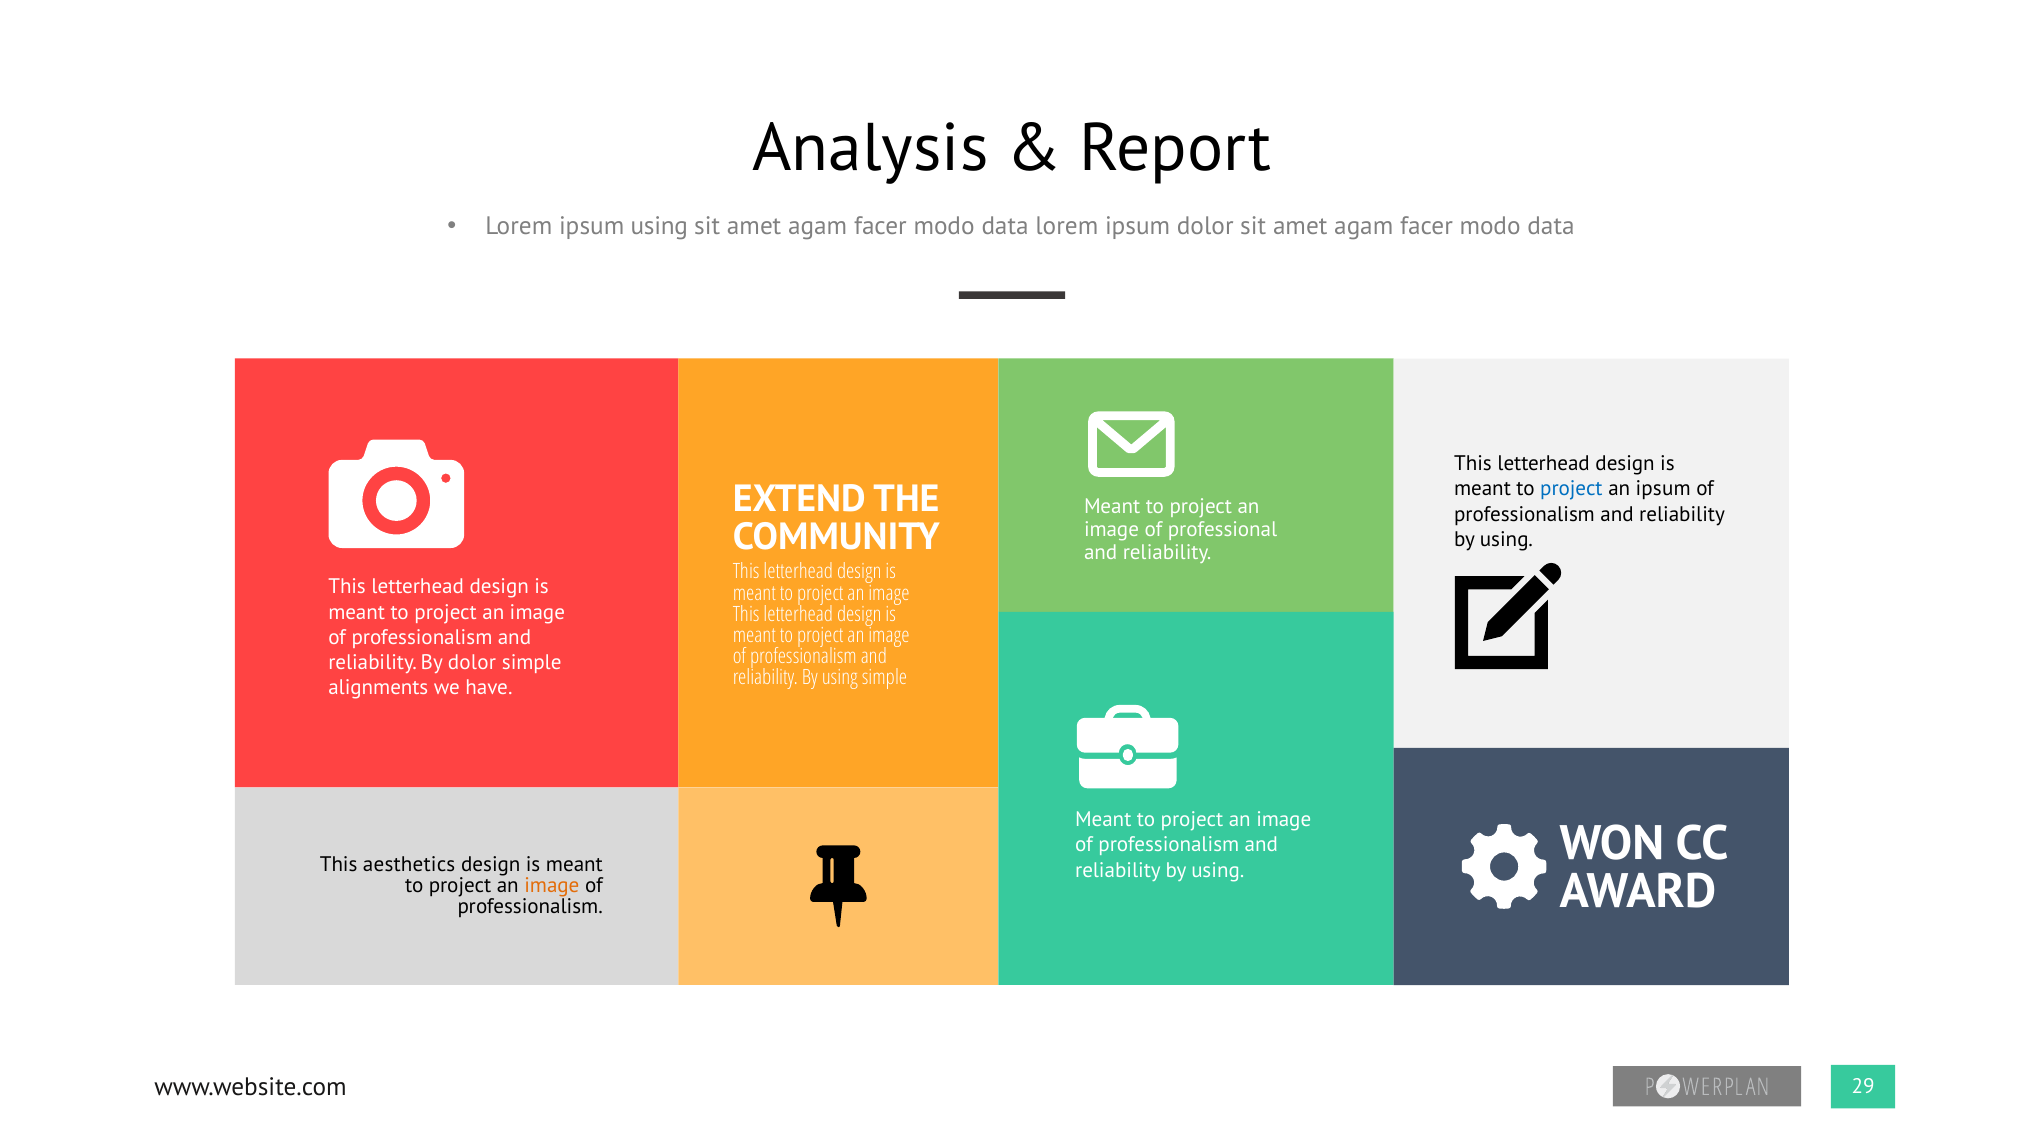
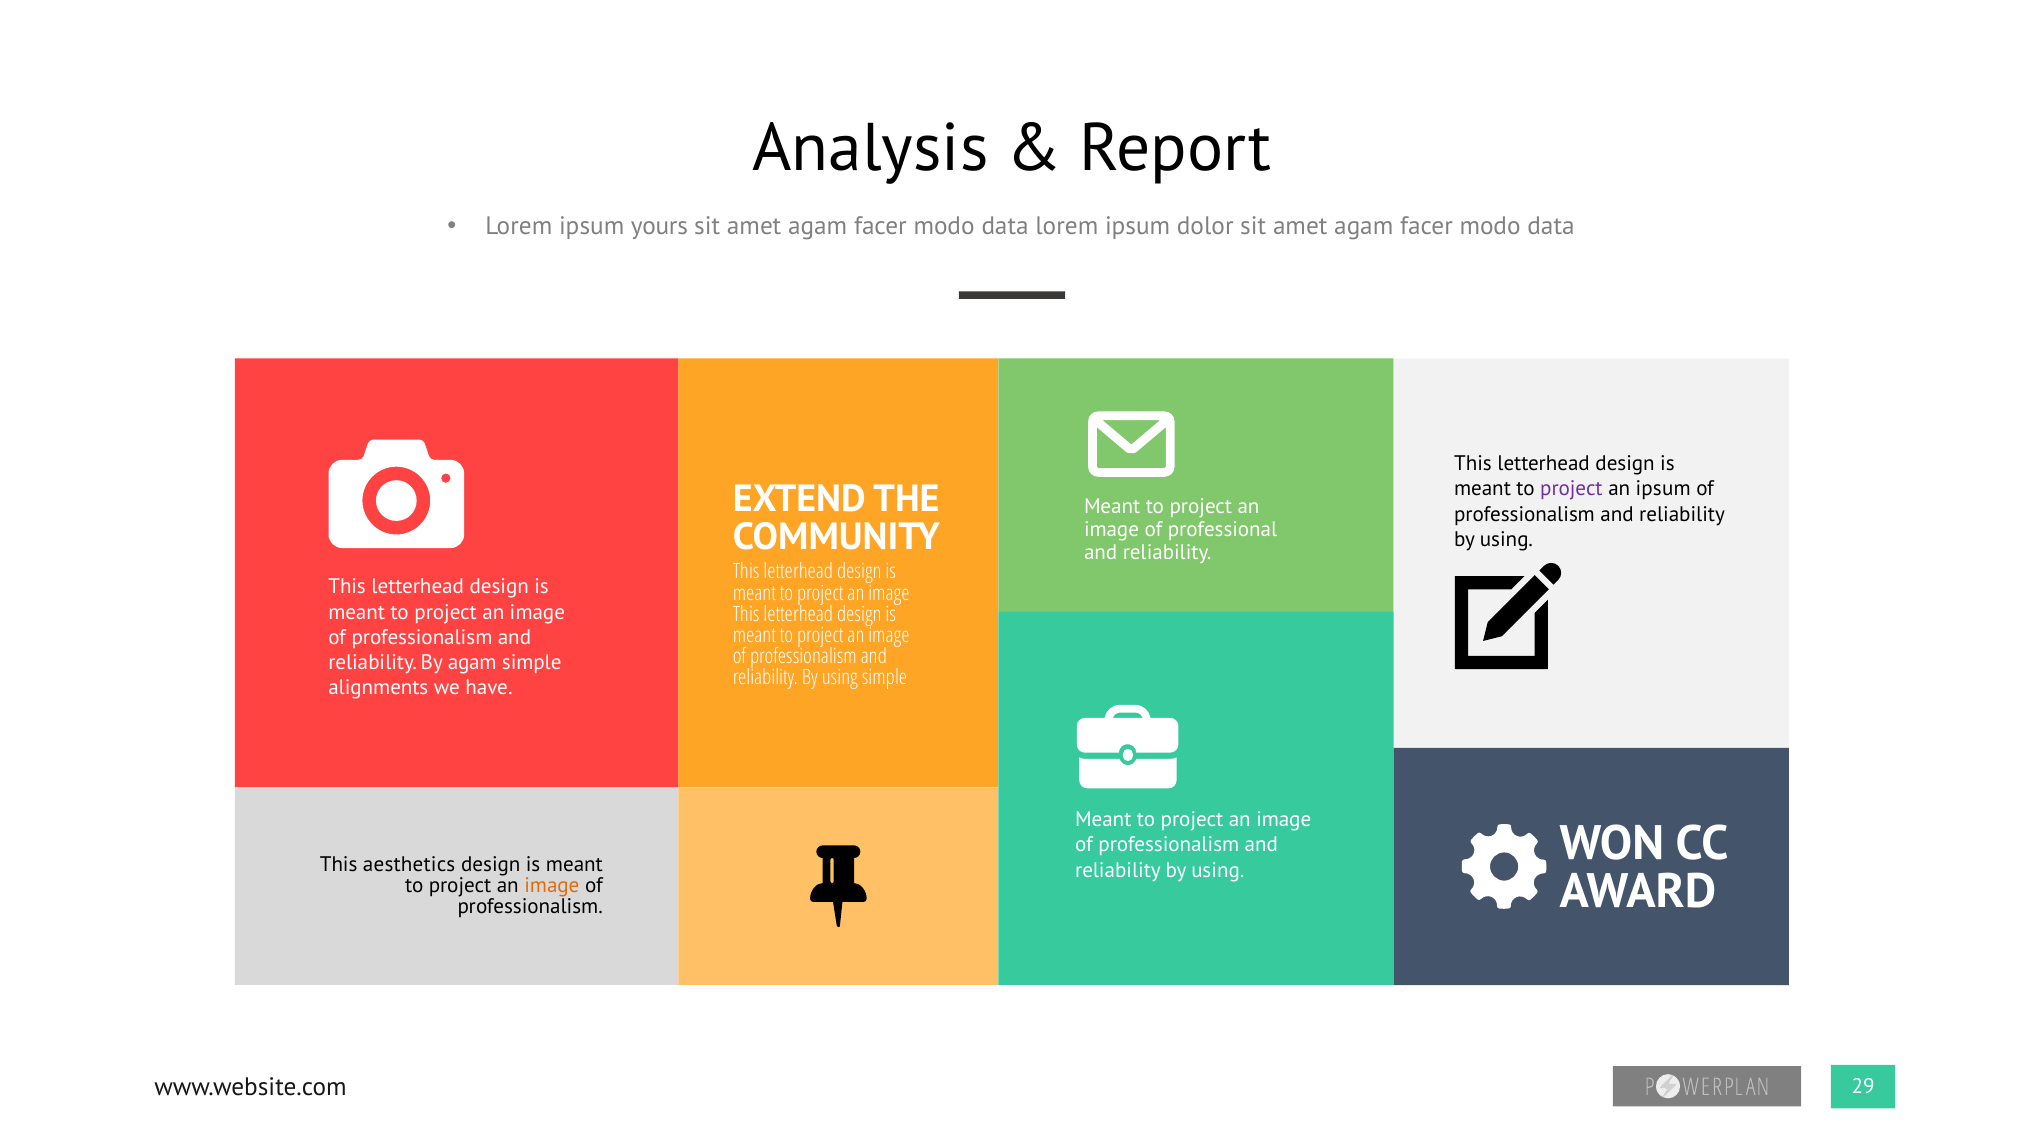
ipsum using: using -> yours (659, 226)
project colour: blue -> purple (1571, 489)
By dolor: dolor -> agam (472, 663)
